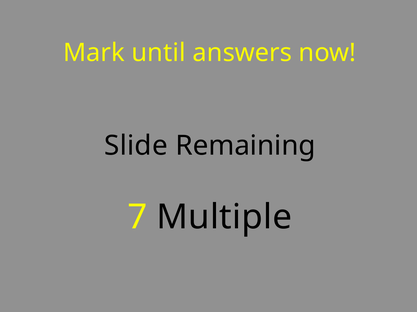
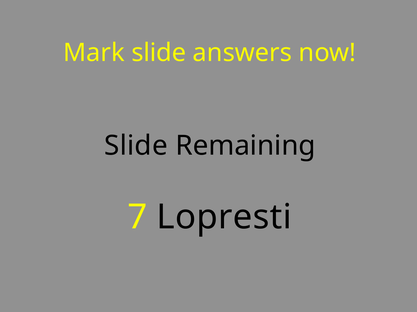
Mark until: until -> slide (159, 53)
Multiple: Multiple -> Lopresti (224, 217)
